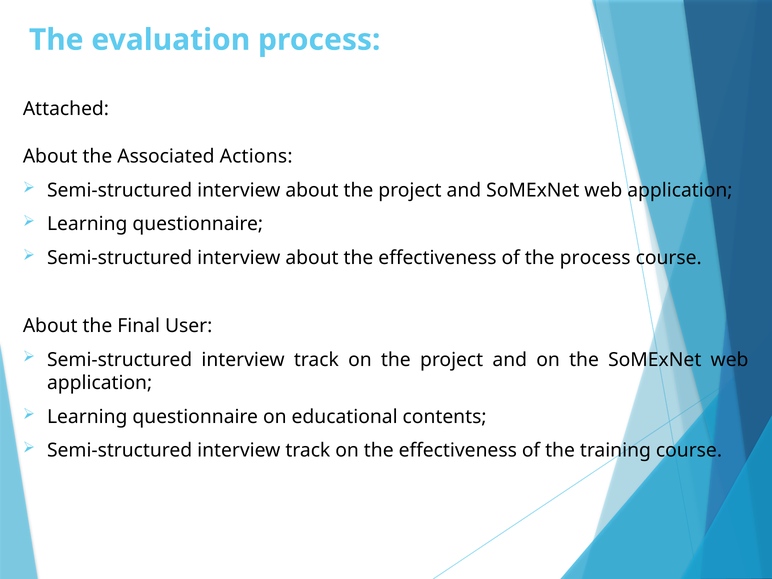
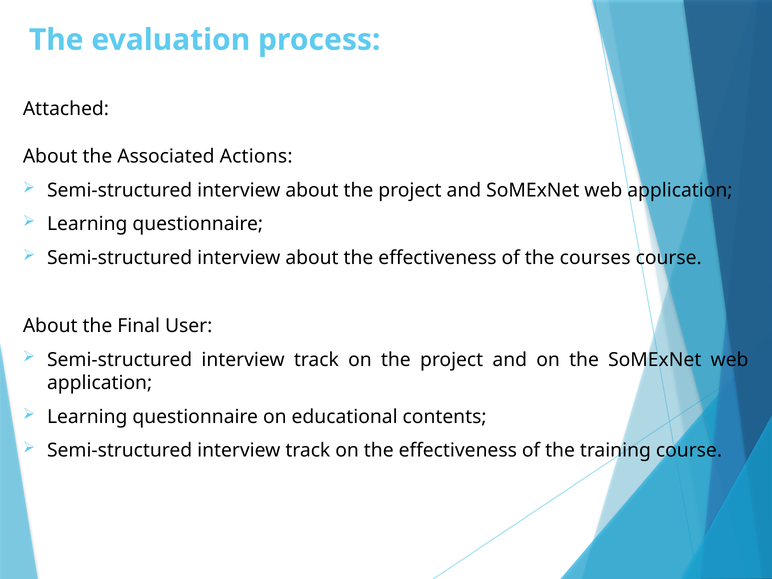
the process: process -> courses (595, 258)
